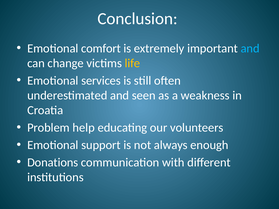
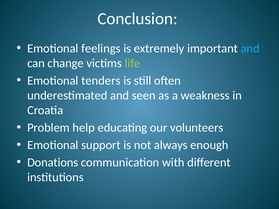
comfort: comfort -> feelings (101, 48)
life colour: yellow -> light green (132, 63)
services: services -> tenders (101, 81)
